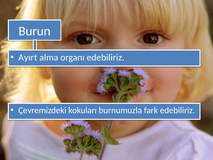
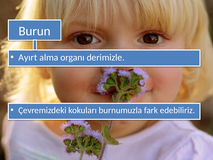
organı edebiliriz: edebiliriz -> derimizle (106, 57)
